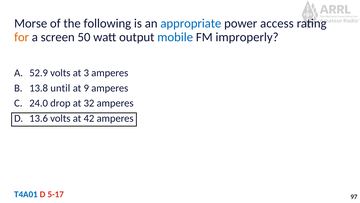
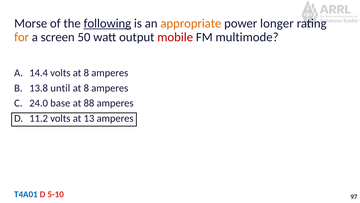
following underline: none -> present (107, 23)
appropriate colour: blue -> orange (191, 23)
access: access -> longer (277, 23)
mobile colour: blue -> red (175, 37)
improperly: improperly -> multimode (247, 37)
52.9: 52.9 -> 14.4 (39, 73)
volts at 3: 3 -> 8 (86, 73)
9: 9 -> 8 (86, 88)
drop: drop -> base (60, 103)
32: 32 -> 88 (89, 103)
13.6: 13.6 -> 11.2 (39, 118)
42: 42 -> 13 (89, 118)
5-17: 5-17 -> 5-10 (56, 194)
